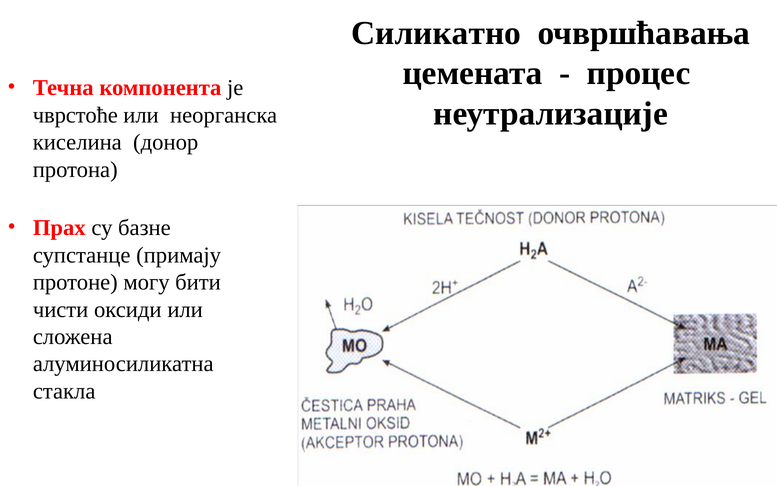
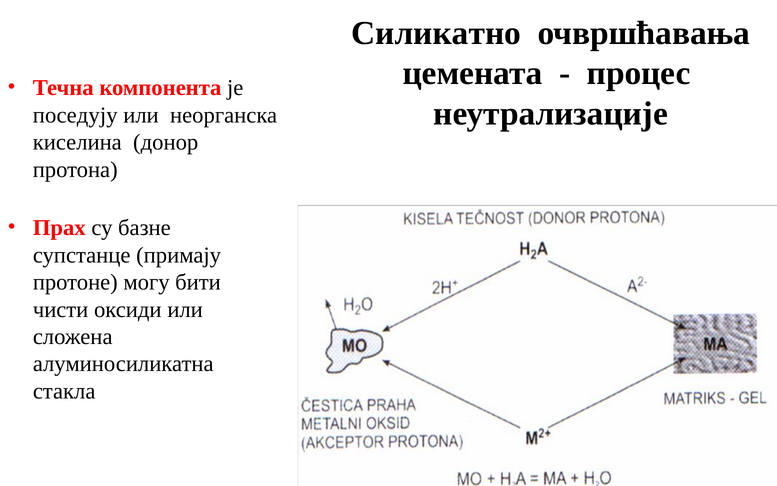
чврстоће: чврстоће -> поседују (75, 115)
